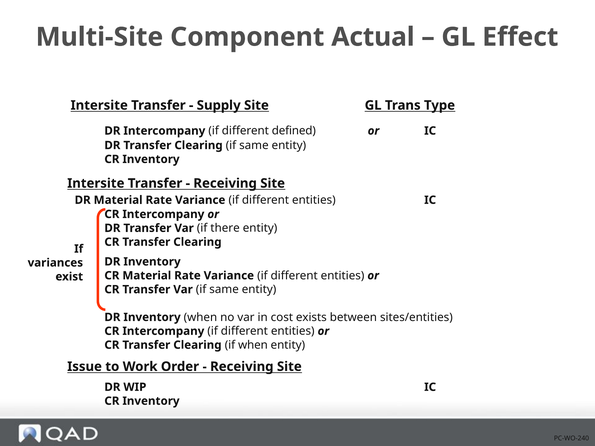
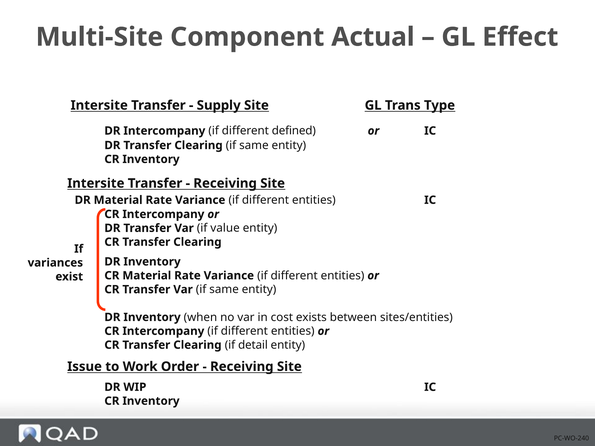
there: there -> value (225, 228)
if when: when -> detail (253, 345)
